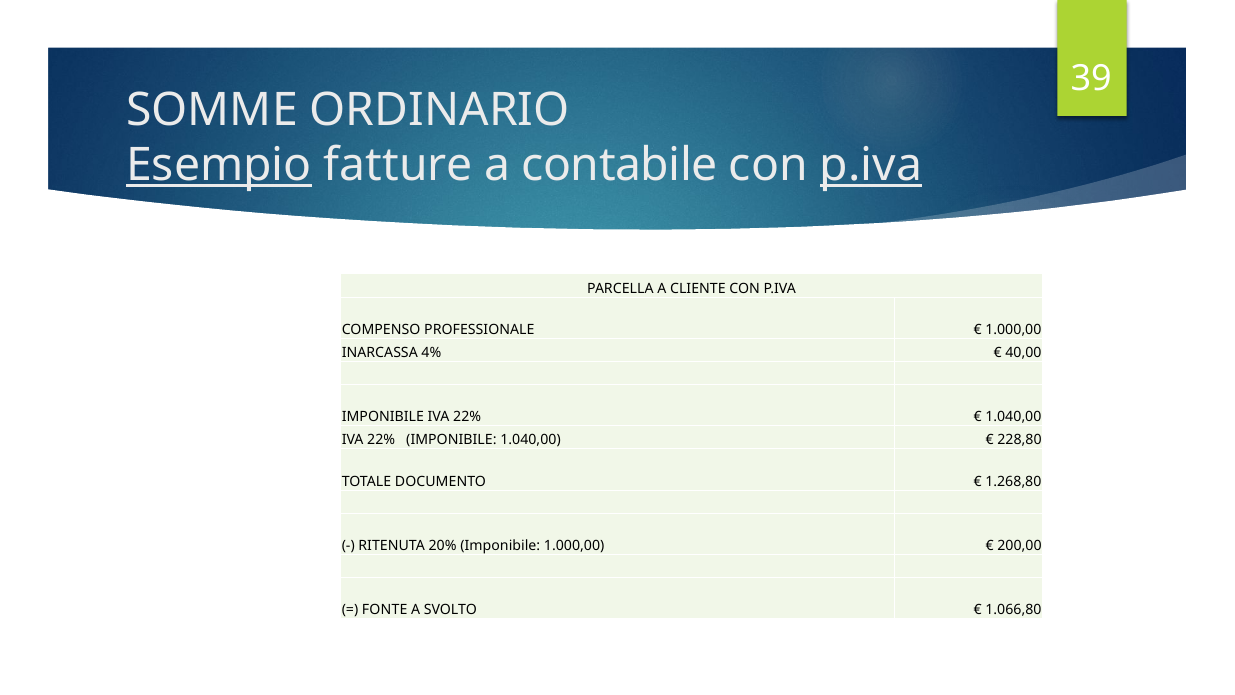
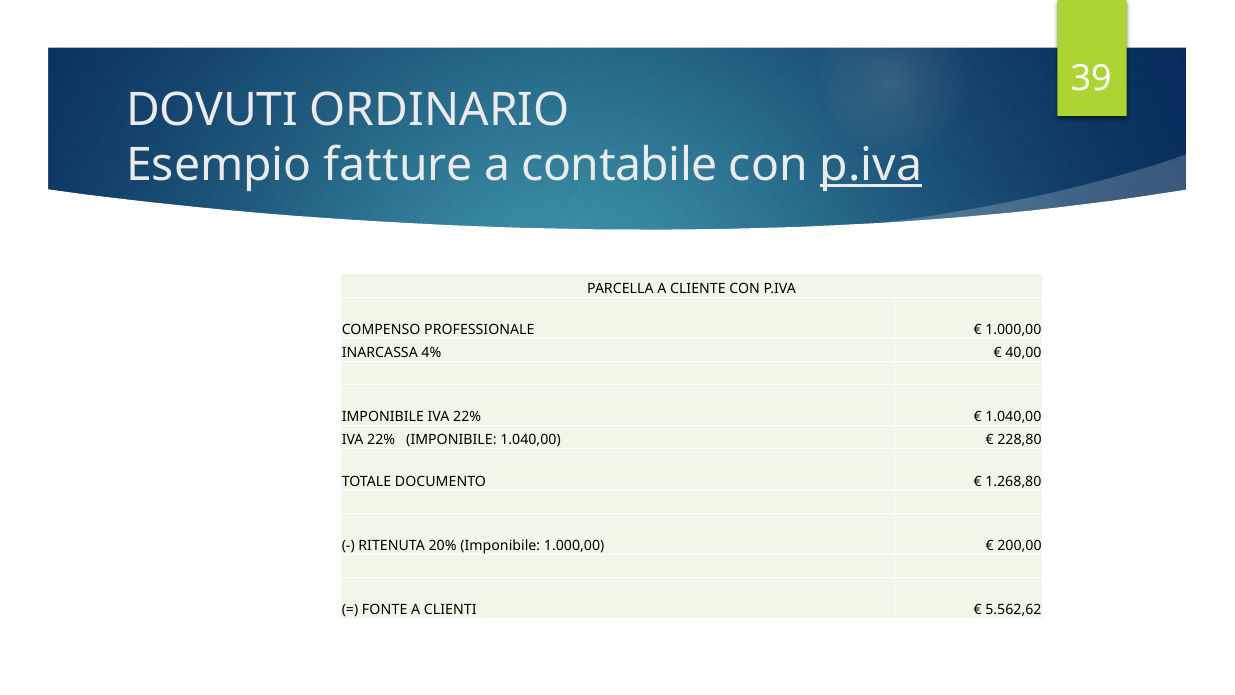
SOMME: SOMME -> DOVUTI (212, 110)
Esempio underline: present -> none (219, 165)
SVOLTO: SVOLTO -> CLIENTI (450, 610)
1.066,80: 1.066,80 -> 5.562,62 (1013, 610)
